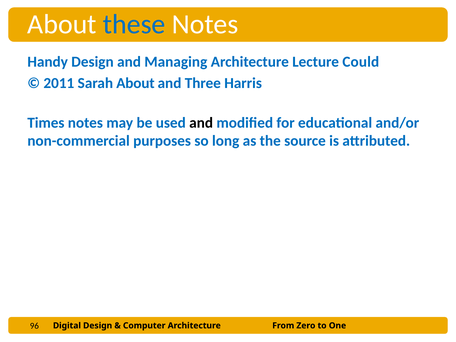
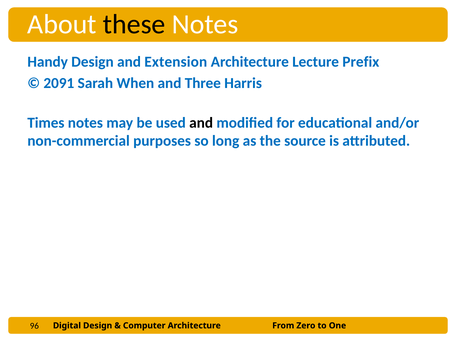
these colour: blue -> black (134, 24)
Managing: Managing -> Extension (176, 62)
Could: Could -> Prefix (361, 62)
2011: 2011 -> 2091 (59, 83)
Sarah About: About -> When (135, 83)
